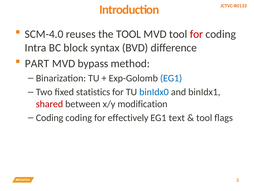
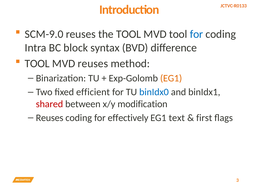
SCM-4.0: SCM-4.0 -> SCM-9.0 (44, 34)
for colour: red -> blue (196, 34)
PART: PART -> TOOL (37, 63)
MVD bypass: bypass -> reuses (93, 63)
EG1 colour: blue -> orange (171, 78)
statistics: statistics -> efficient (93, 92)
Coding: Coding -> Reuses (50, 117)
tool: tool -> first (204, 117)
